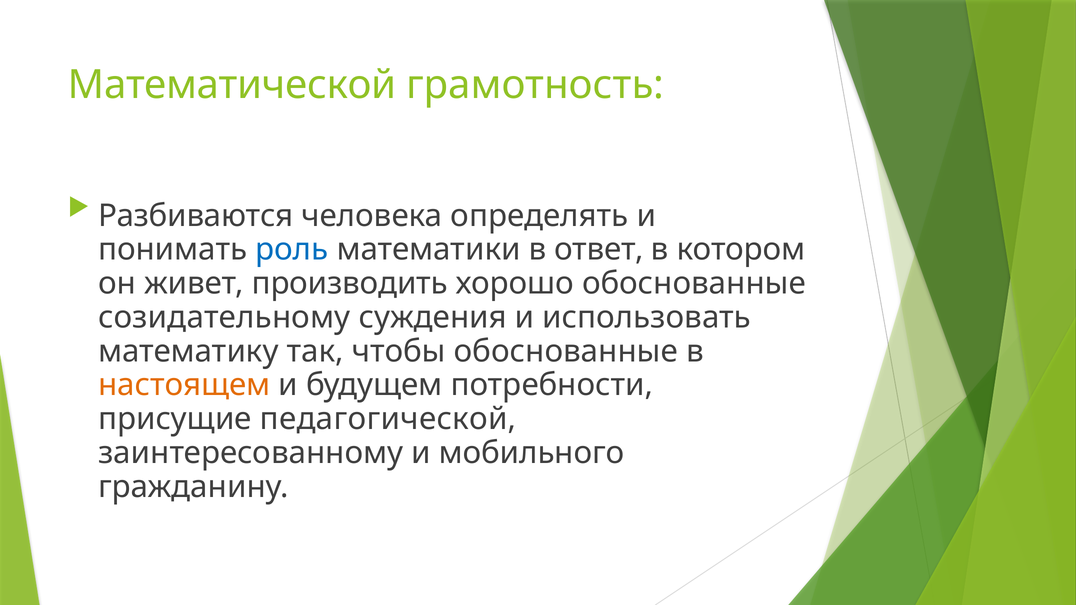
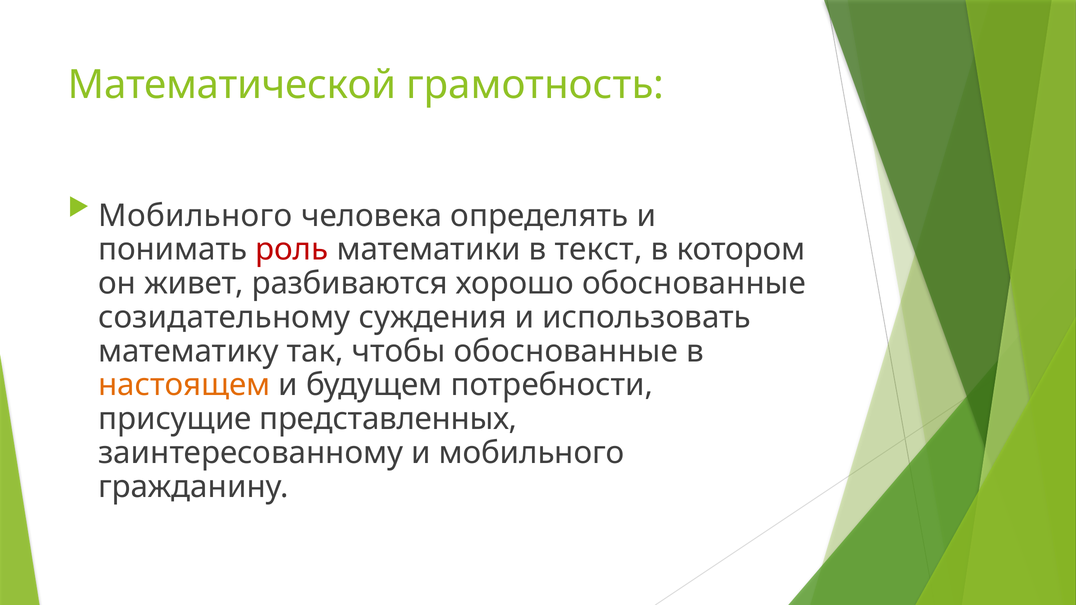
Разбиваются: Разбиваются -> Мобильного (195, 216)
роль colour: blue -> red (292, 250)
ответ: ответ -> текст (599, 250)
производить: производить -> разбиваются (350, 284)
педагогической: педагогической -> представленных (388, 419)
